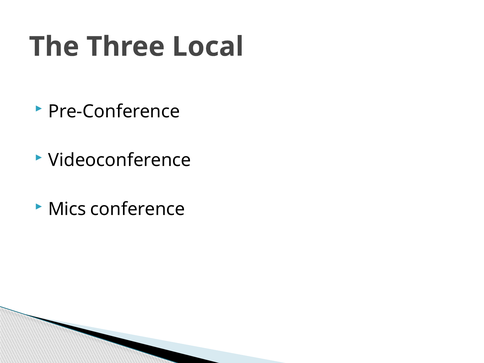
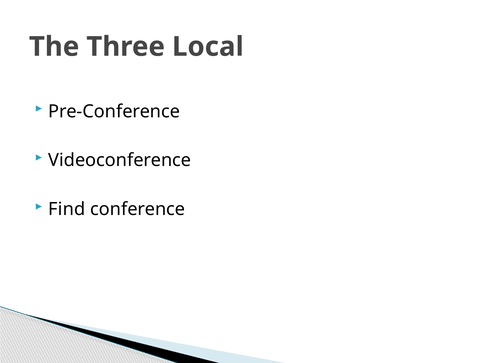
Mics: Mics -> Find (67, 209)
